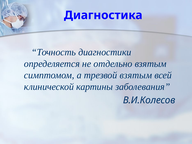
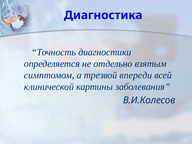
трезвой взятым: взятым -> впереди (136, 75)
